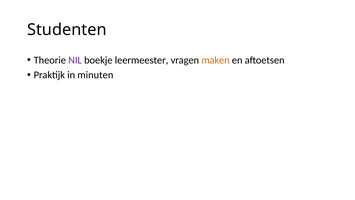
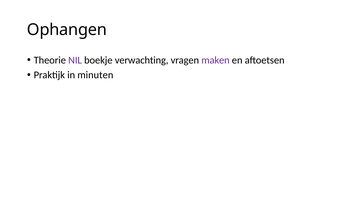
Studenten: Studenten -> Ophangen (67, 30)
leermeester: leermeester -> verwachting (142, 60)
maken colour: orange -> purple (215, 60)
